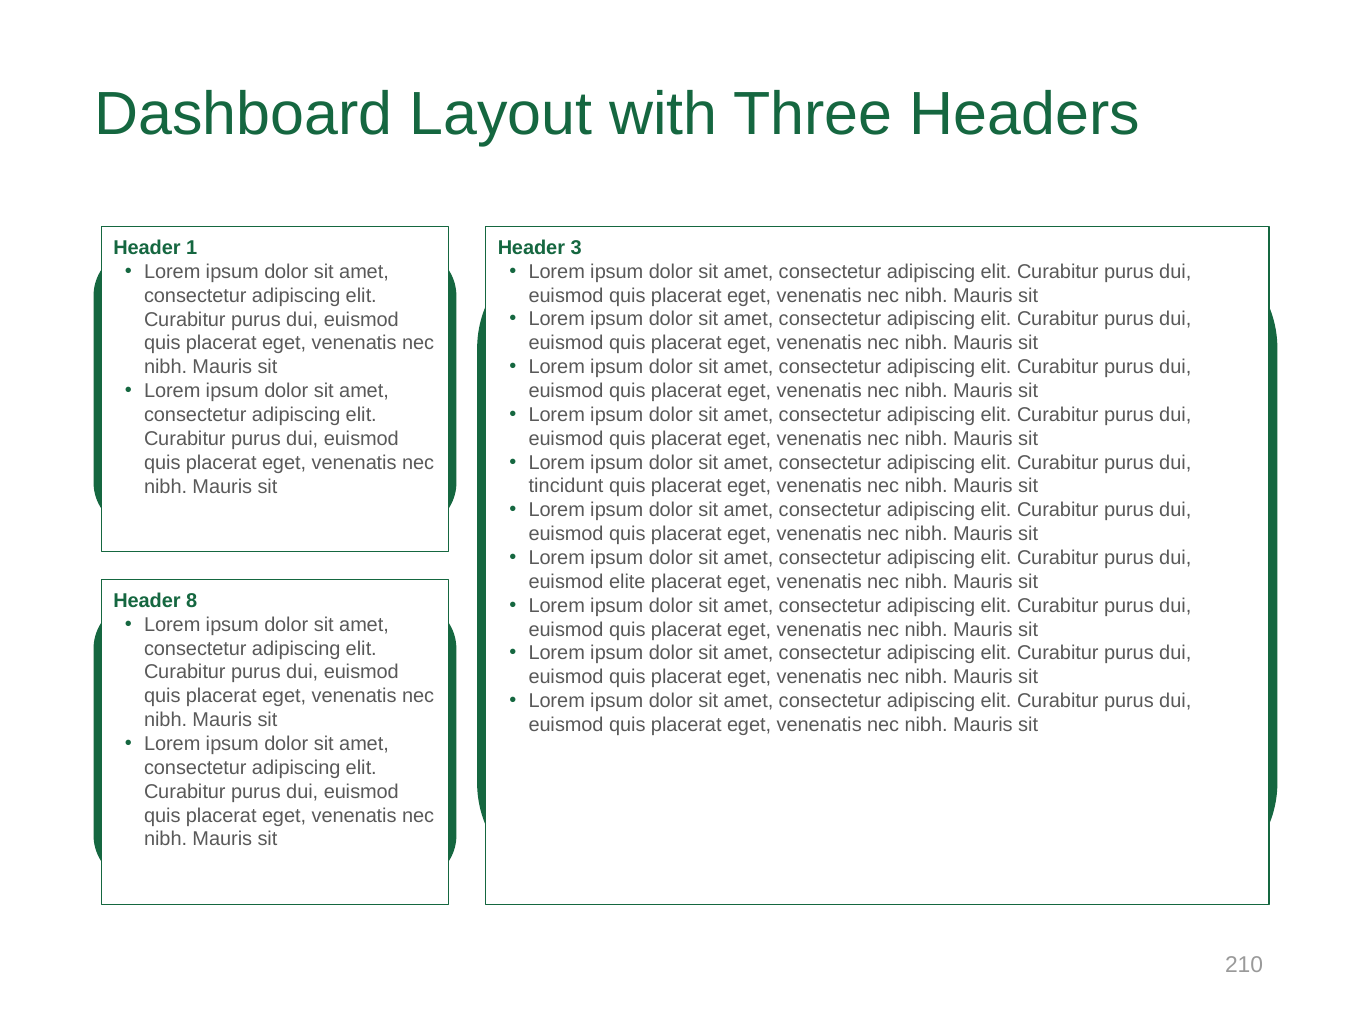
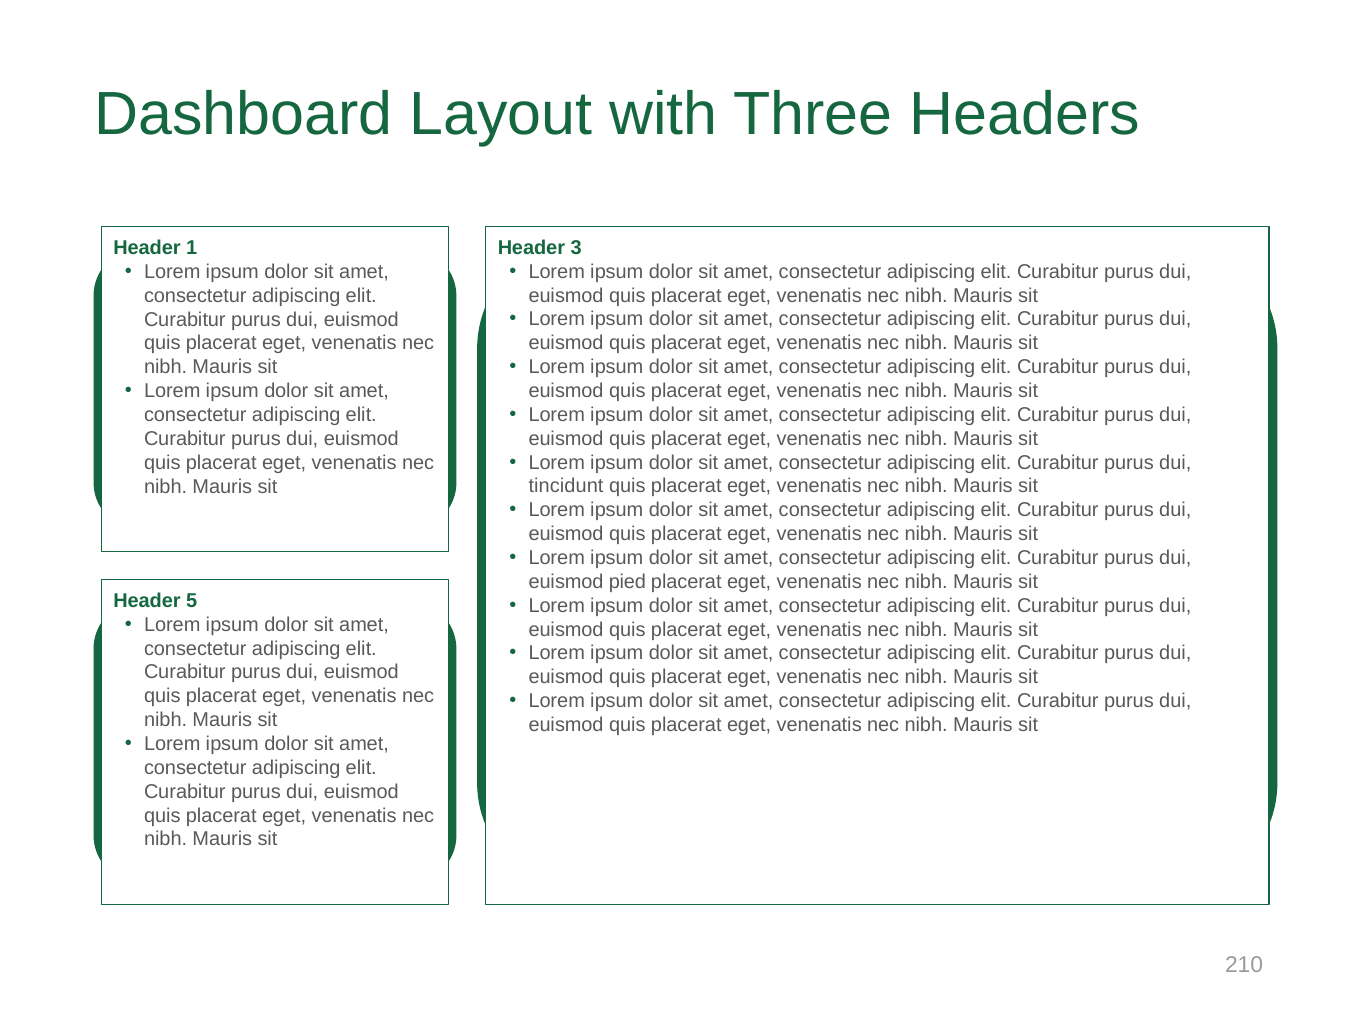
elite: elite -> pied (627, 582)
8: 8 -> 5 (192, 601)
